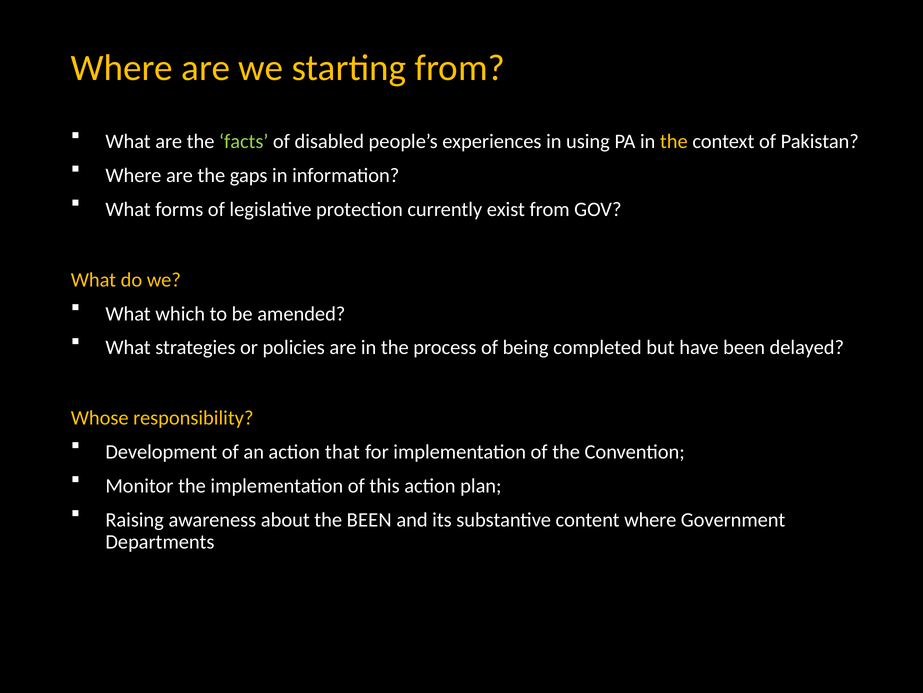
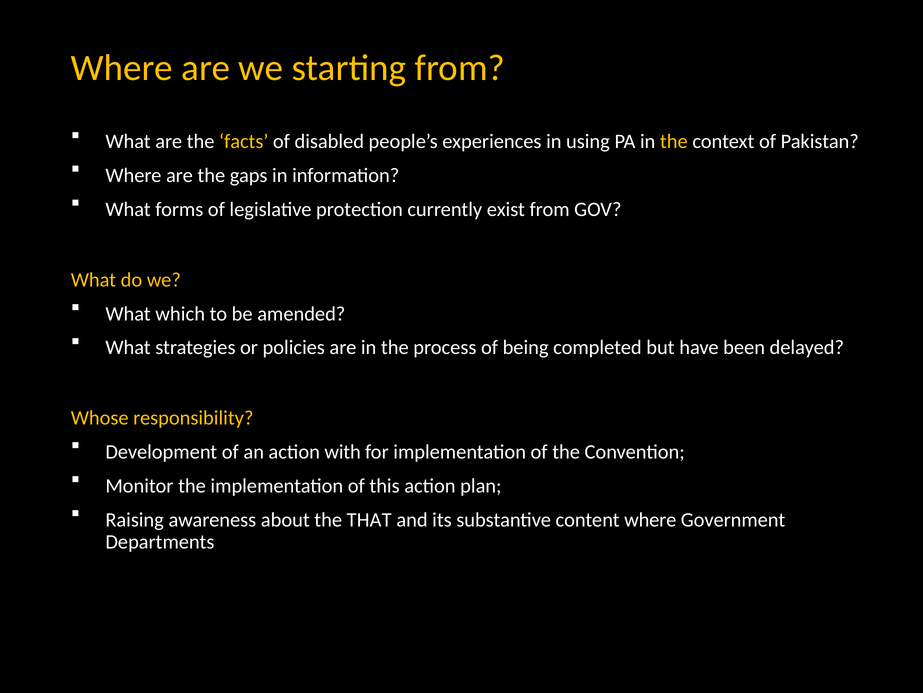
facts colour: light green -> yellow (244, 141)
that: that -> with (343, 452)
the BEEN: BEEN -> THAT (369, 519)
